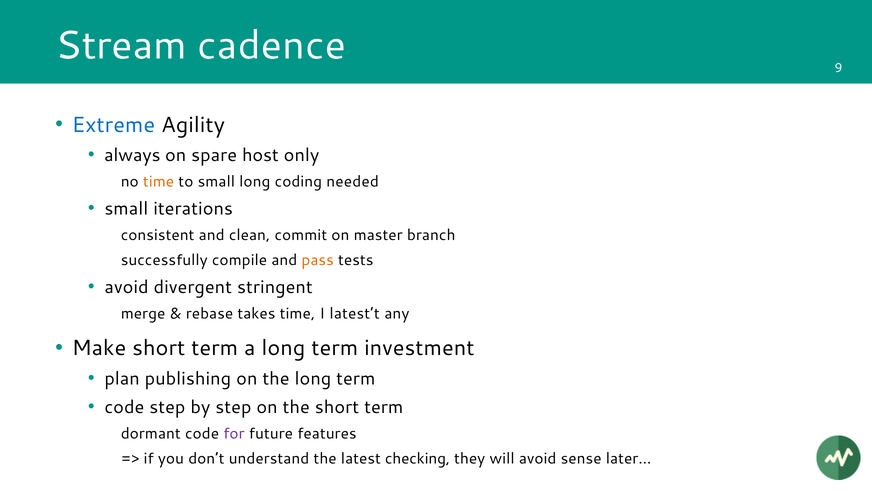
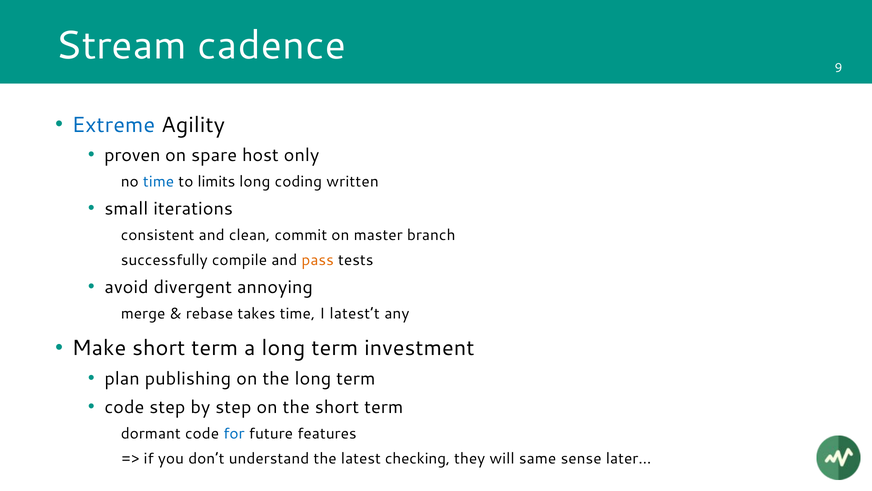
always: always -> proven (132, 155)
time colour: orange -> blue (159, 182)
to small: small -> limits (216, 182)
needed: needed -> written (353, 182)
stringent: stringent -> annoying (275, 287)
for colour: purple -> blue (234, 433)
will avoid: avoid -> same (538, 458)
